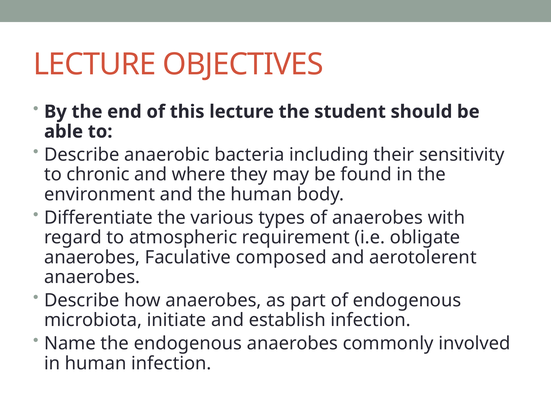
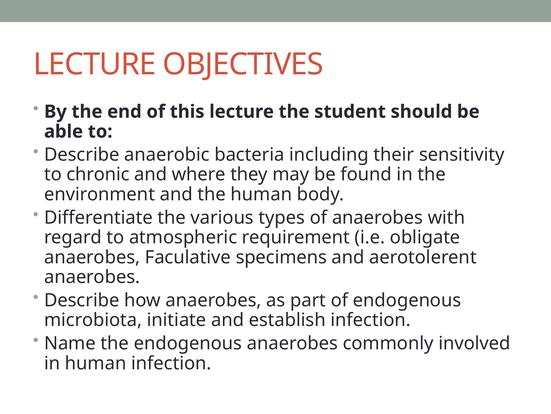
composed: composed -> specimens (281, 257)
